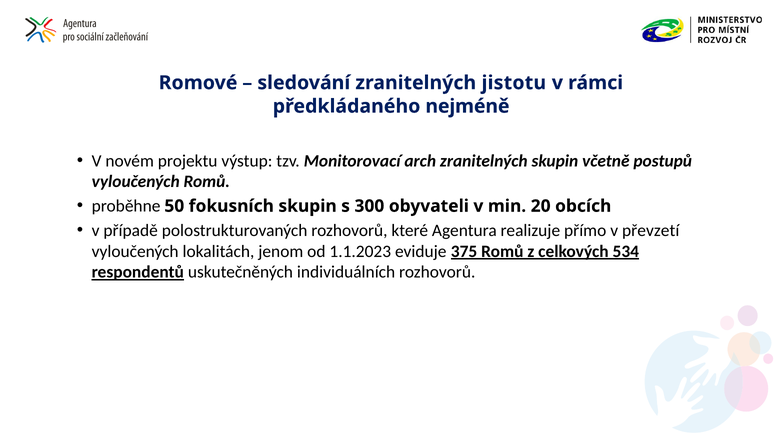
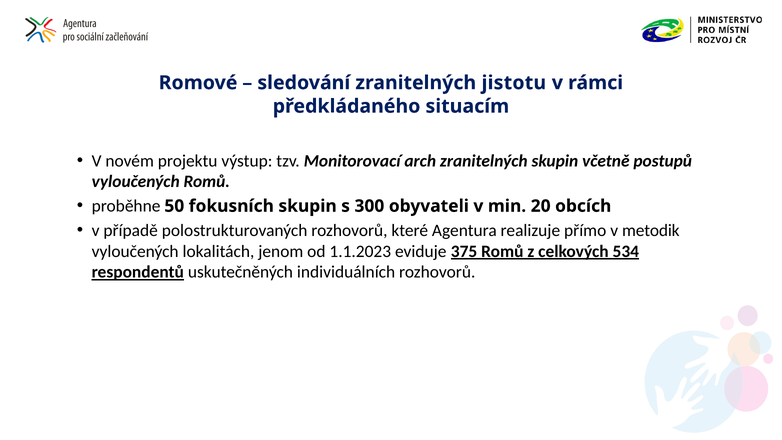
nejméně: nejméně -> situacím (467, 106)
převzetí: převzetí -> metodik (651, 230)
